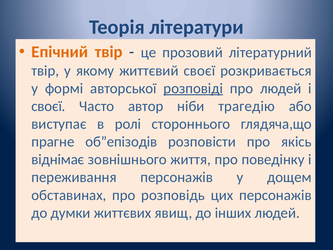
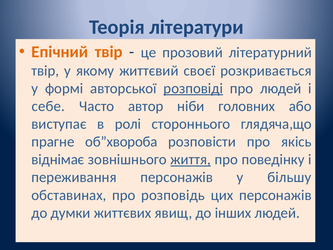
своєї: своєї -> себе (48, 106)
трагедію: трагедію -> головних (247, 106)
об”епізодів: об”епізодів -> об”хвороба (121, 142)
життя underline: none -> present (191, 159)
дощем: дощем -> більшу (289, 177)
